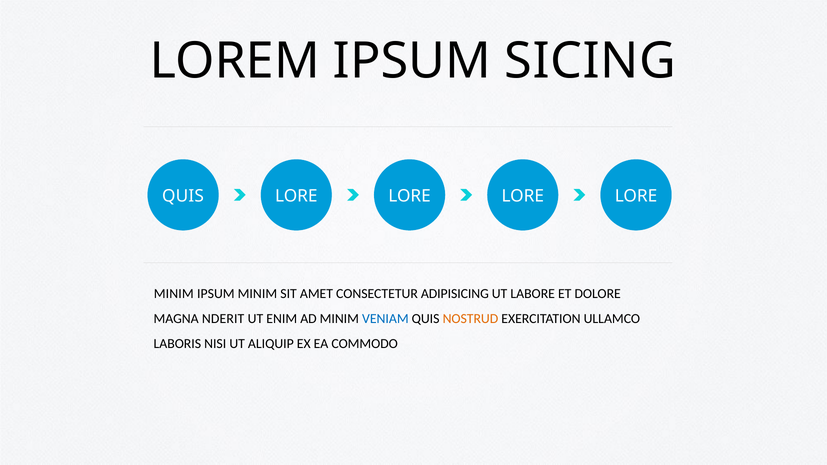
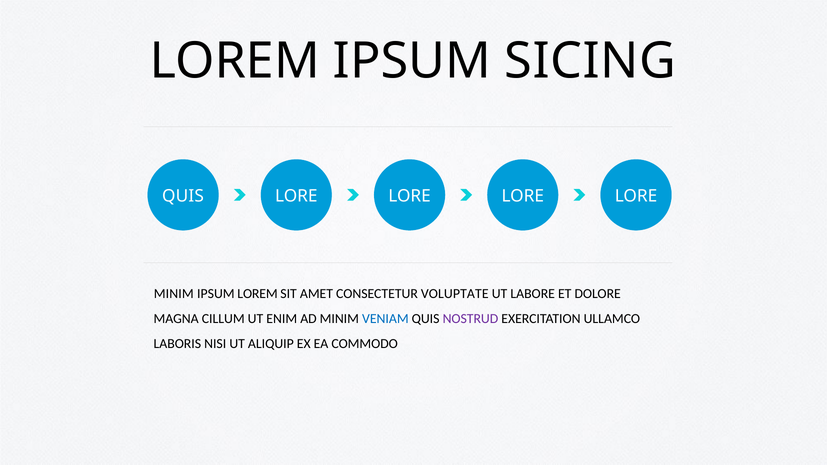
IPSUM MINIM: MINIM -> LOREM (258, 294)
ADIPISICING: ADIPISICING -> VOLUPTATE (455, 294)
NDERIT: NDERIT -> CILLUM (223, 319)
NOSTRUD colour: orange -> purple (470, 319)
